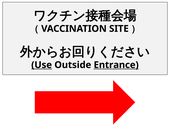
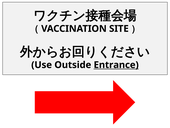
Use underline: present -> none (42, 65)
